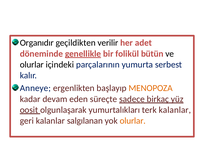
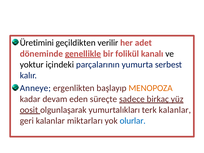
Organıdır: Organıdır -> Üretimini (37, 43)
bütün: bütün -> kanalı (152, 54)
olurlar: olurlar -> yoktur (32, 65)
salgılanan: salgılanan -> miktarları (85, 121)
olurlar colour: orange -> blue (133, 121)
